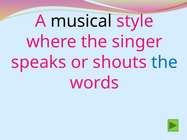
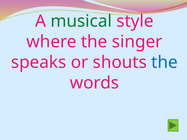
musical colour: black -> green (81, 21)
